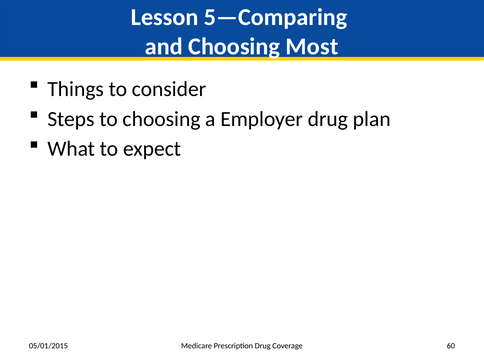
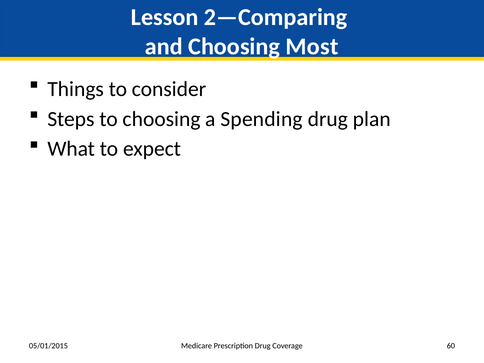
5—Comparing: 5—Comparing -> 2—Comparing (276, 17)
Employer: Employer -> Spending (262, 119)
